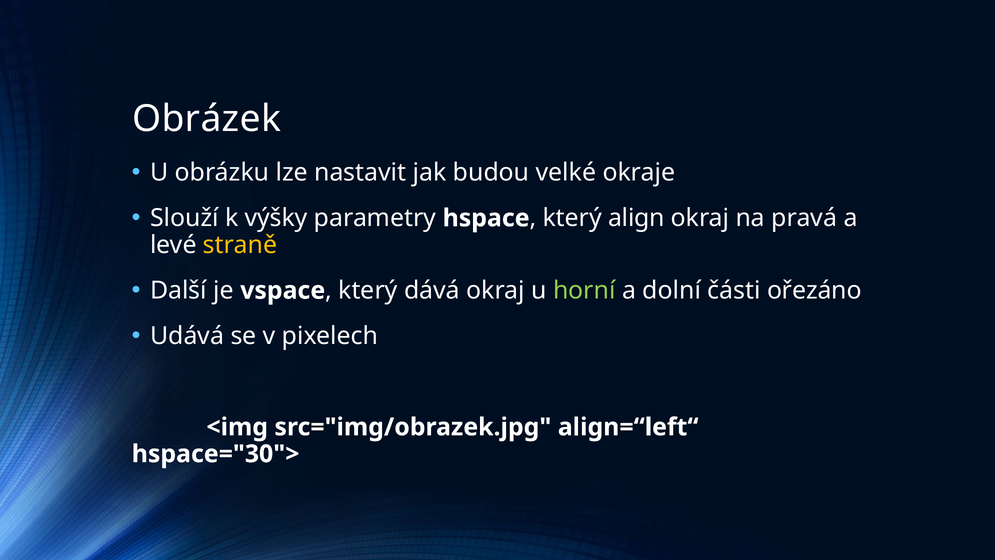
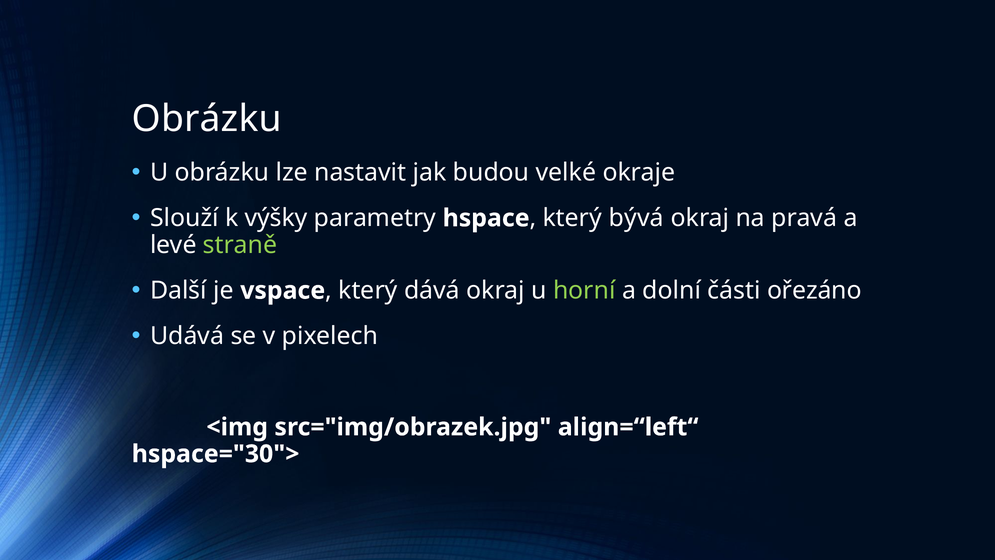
Obrázek: Obrázek -> Obrázku (207, 119)
align: align -> bývá (636, 218)
straně colour: yellow -> light green (240, 245)
